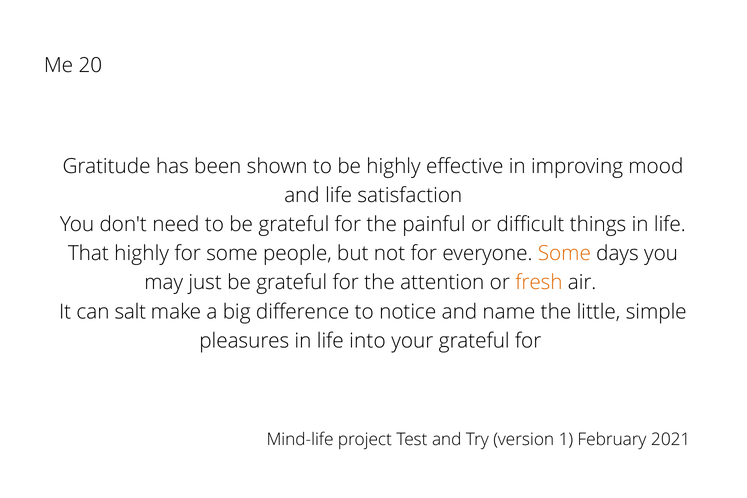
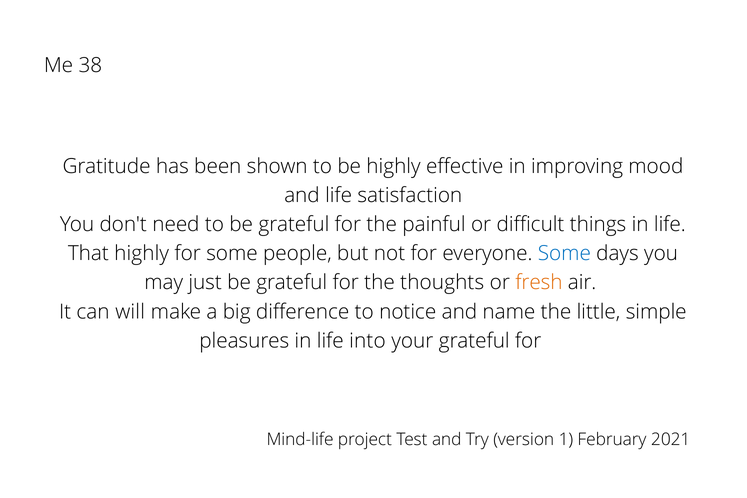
20: 20 -> 38 (90, 65)
Some colour: orange -> blue (564, 254)
attention: attention -> thoughts (442, 283)
salt: salt -> will (130, 312)
